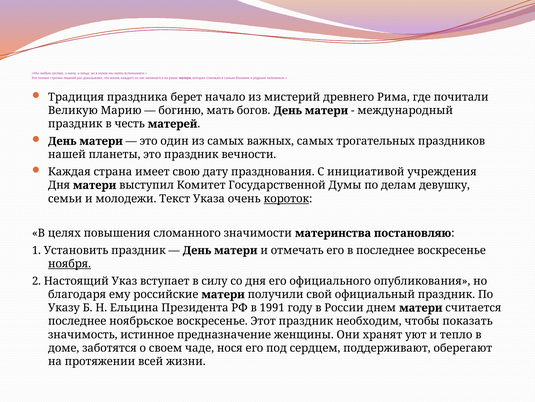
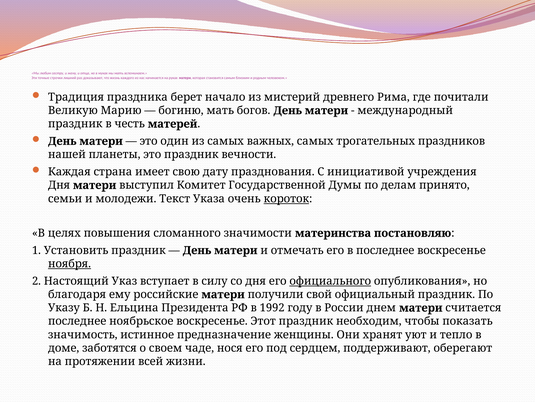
девушку: девушку -> принято (444, 185)
официального underline: none -> present (330, 281)
1991: 1991 -> 1992 (272, 307)
